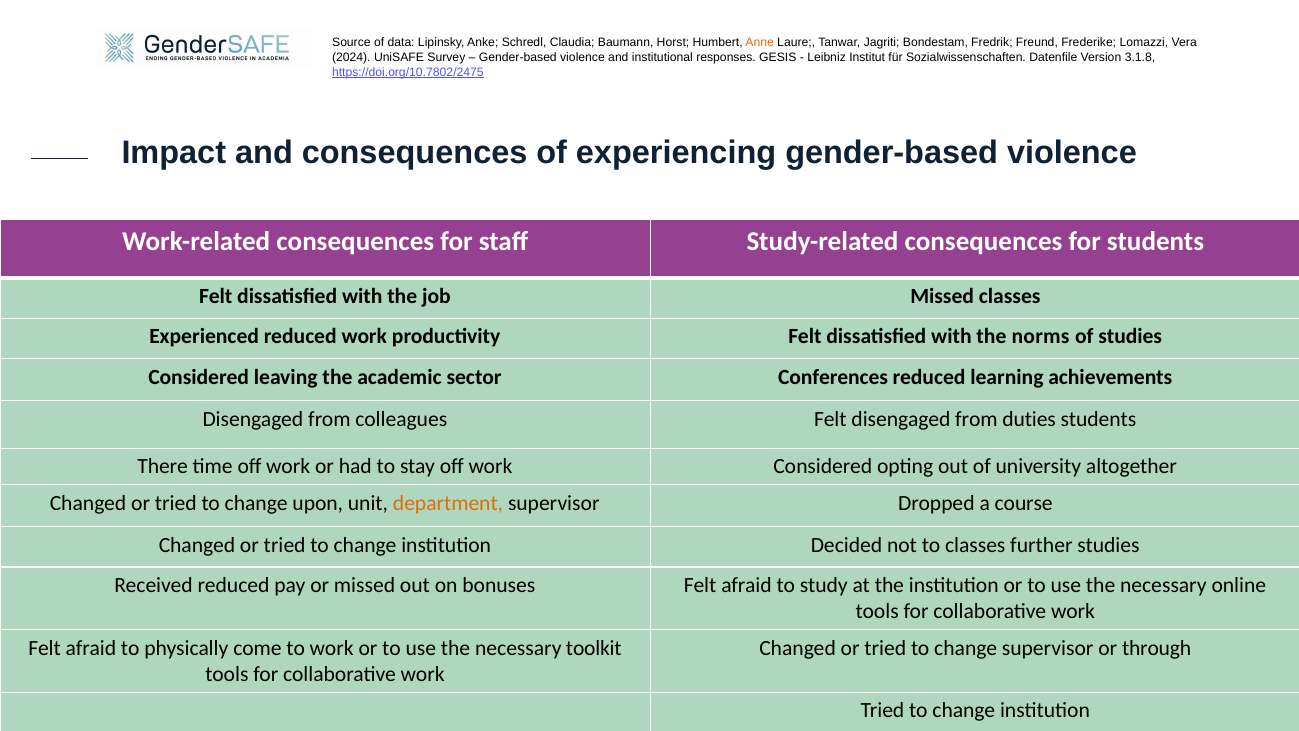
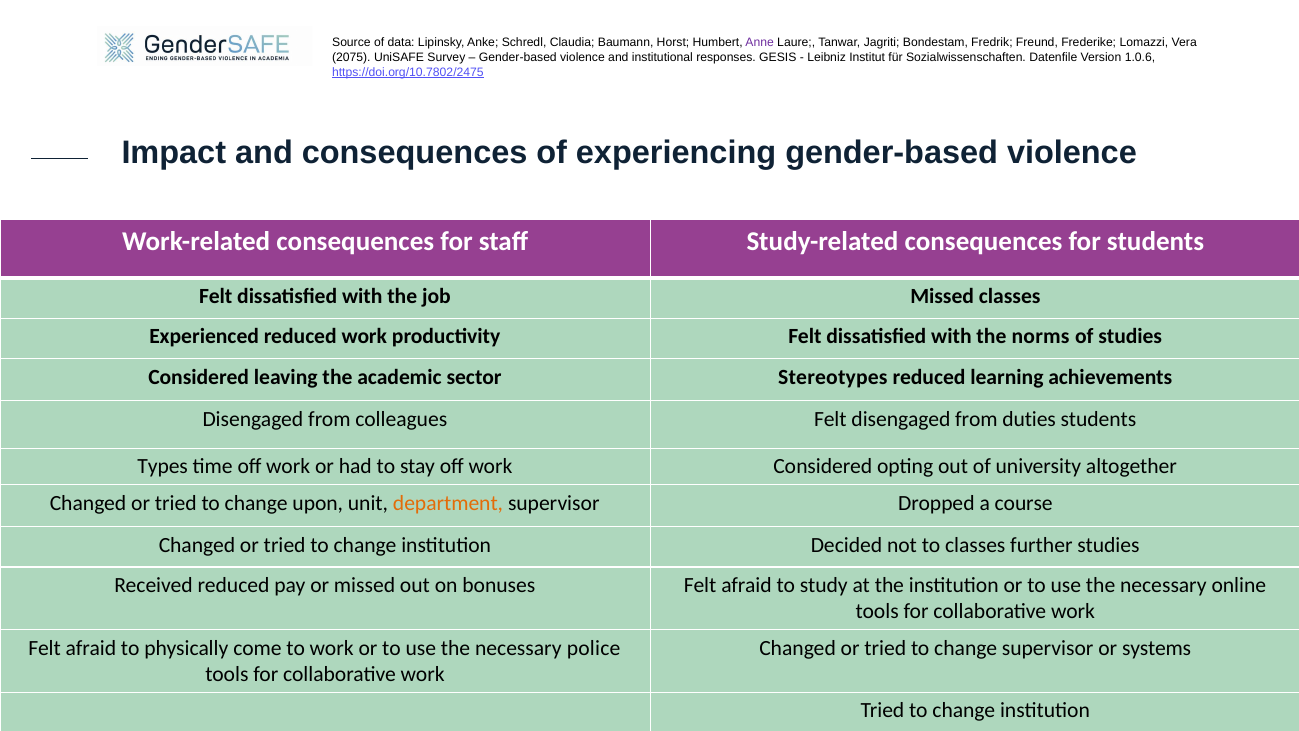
Anne colour: orange -> purple (760, 43)
2024: 2024 -> 2075 (351, 57)
3.1.8: 3.1.8 -> 1.0.6 (1140, 57)
Conferences: Conferences -> Stereotypes (833, 377)
There: There -> Types (163, 466)
toolkit: toolkit -> police (594, 648)
through: through -> systems (1157, 648)
